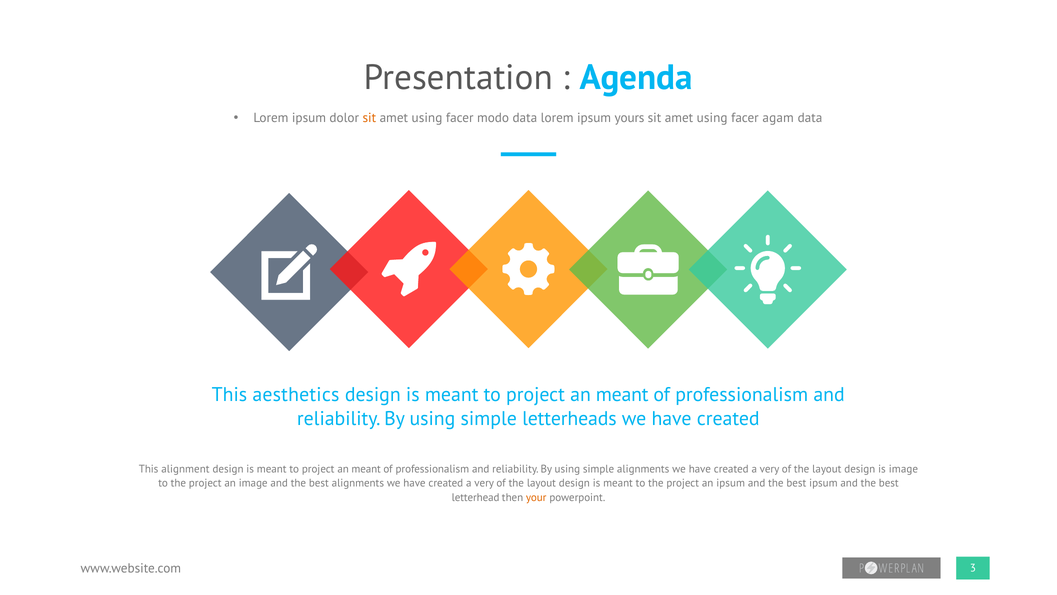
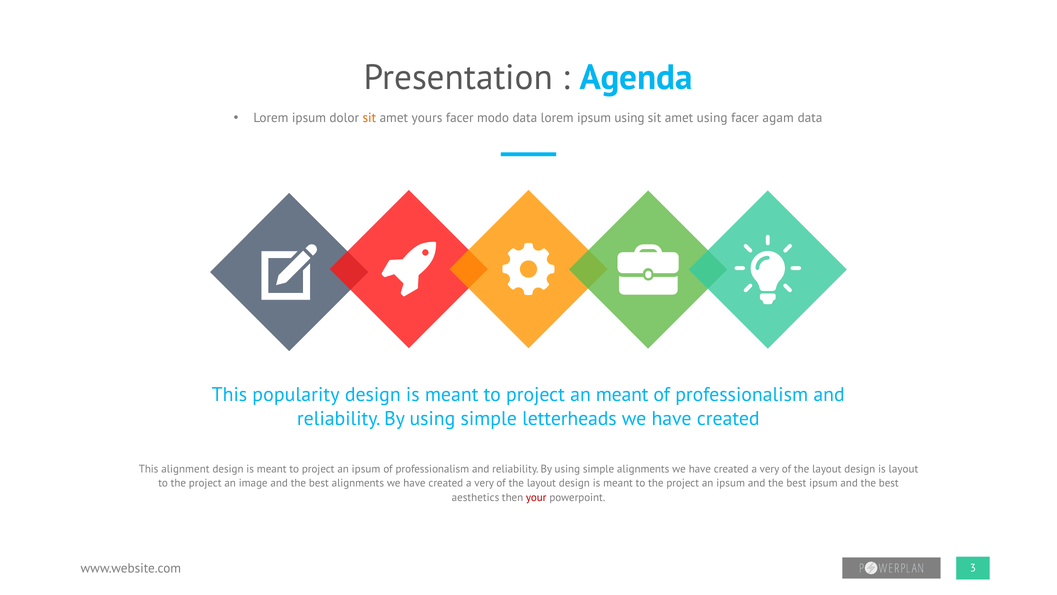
using: using -> yours (427, 118)
ipsum yours: yours -> using (629, 118)
aesthetics: aesthetics -> popularity (296, 394)
meant: meant -> ipsum (366, 469)
is image: image -> layout (903, 469)
letterhead: letterhead -> aesthetics (476, 497)
your colour: orange -> red (536, 497)
